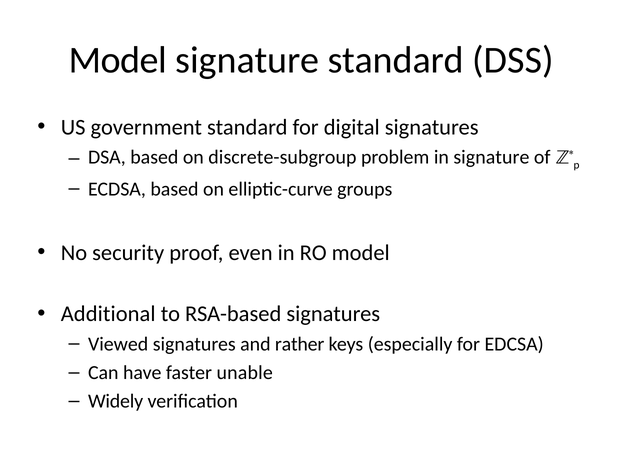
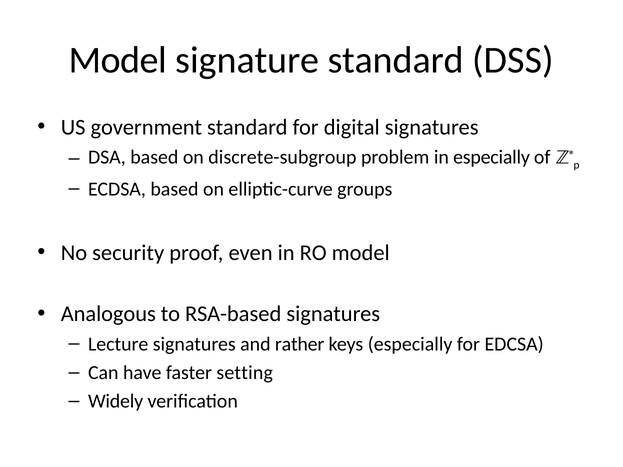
in signature: signature -> especially (492, 157)
Additional: Additional -> Analogous (108, 314)
Viewed: Viewed -> Lecture (118, 344)
unable: unable -> setting (245, 373)
